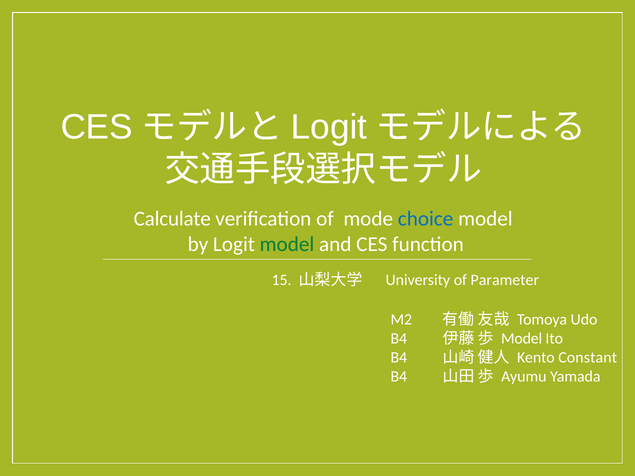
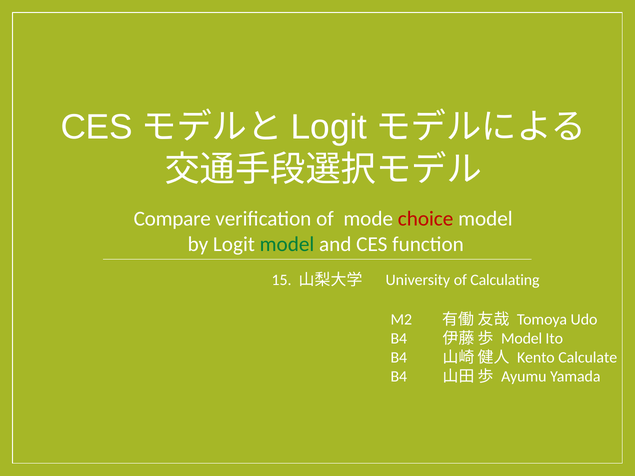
Calculate: Calculate -> Compare (172, 219)
choice colour: blue -> red (426, 219)
Parameter: Parameter -> Calculating (505, 280)
Constant: Constant -> Calculate (588, 358)
